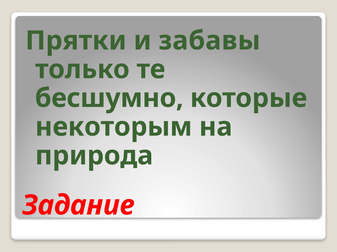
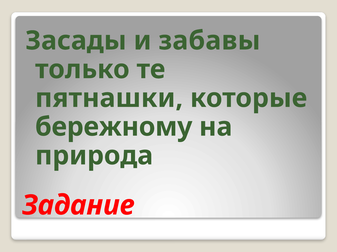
Прятки: Прятки -> Засады (76, 41)
бесшумно: бесшумно -> пятнашки (109, 98)
некоторым: некоторым -> бережному (114, 127)
